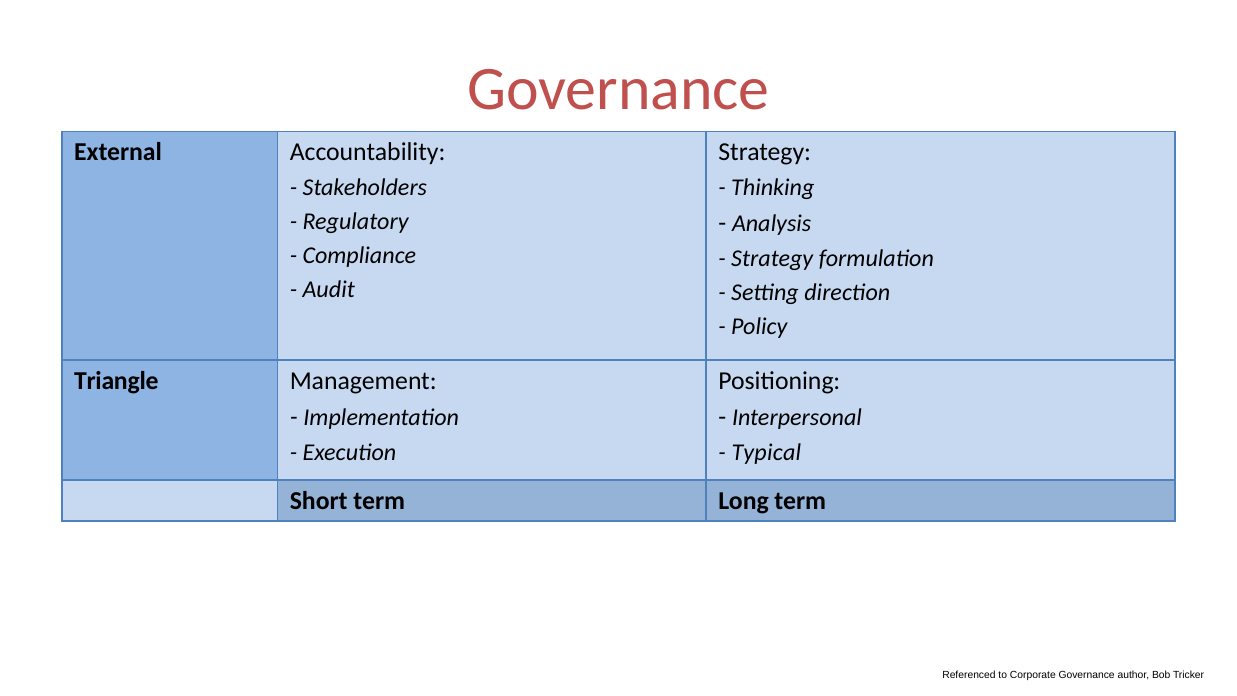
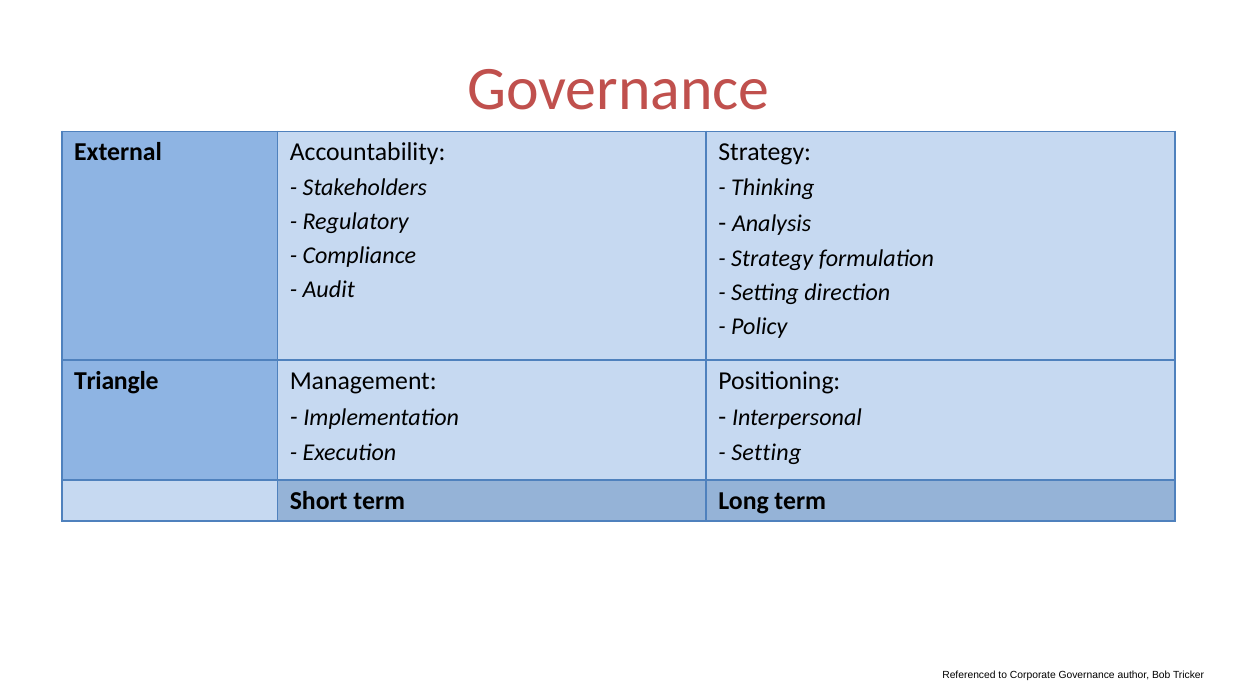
Typical: Typical -> Setting (766, 453)
